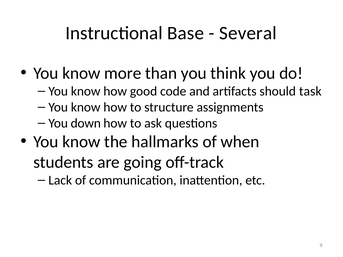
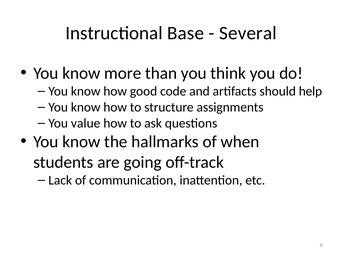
task: task -> help (310, 91)
down: down -> value (86, 123)
